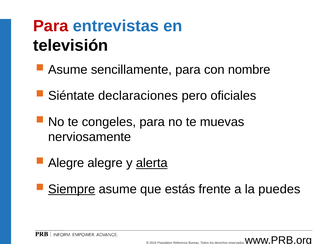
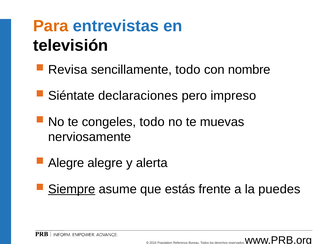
Para colour: red -> orange (51, 26)
Asume: Asume -> Revisa (68, 70)
sencillamente para: para -> todo (188, 70)
oficiales: oficiales -> impreso (233, 96)
congeles para: para -> todo (152, 122)
alerta underline: present -> none (152, 163)
